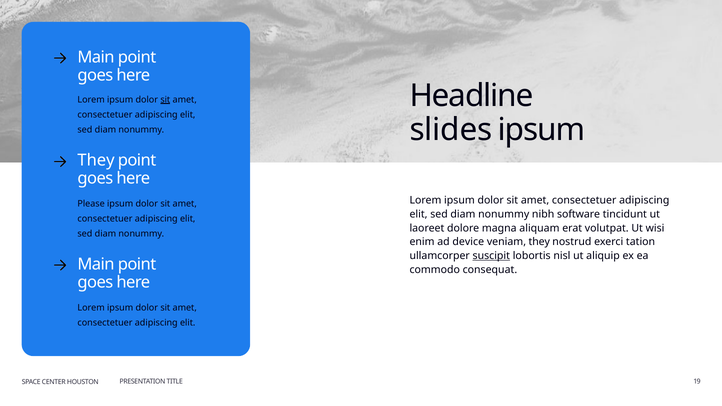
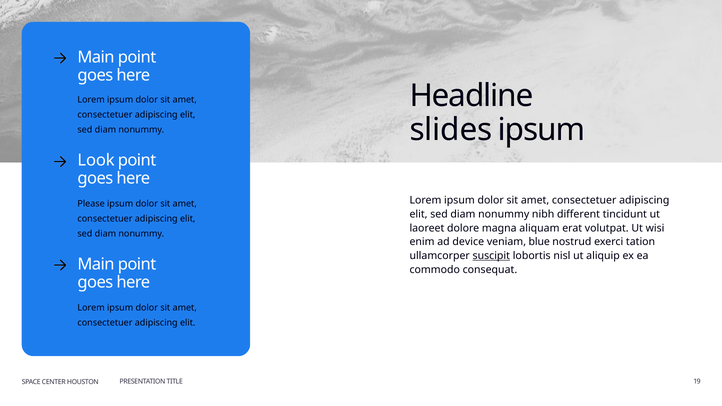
sit underline: present -> none (165, 100)
They: They -> Look (96, 160)
software: software -> different (579, 214)
veniam they: they -> blue (539, 242)
